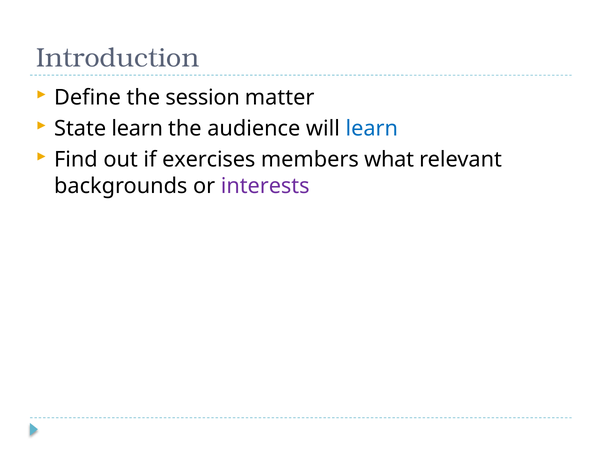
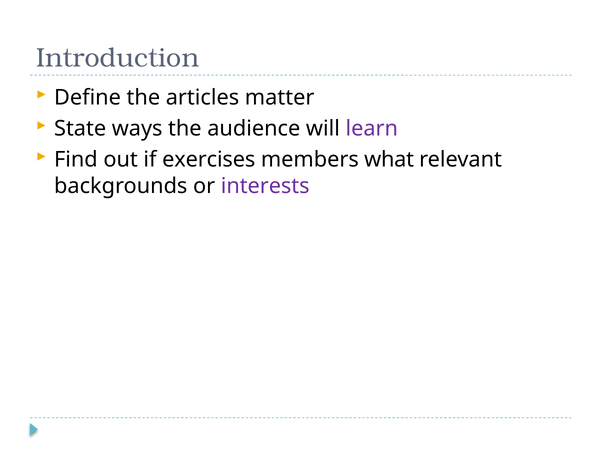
session: session -> articles (203, 98)
State learn: learn -> ways (137, 129)
learn colour: blue -> purple (372, 129)
